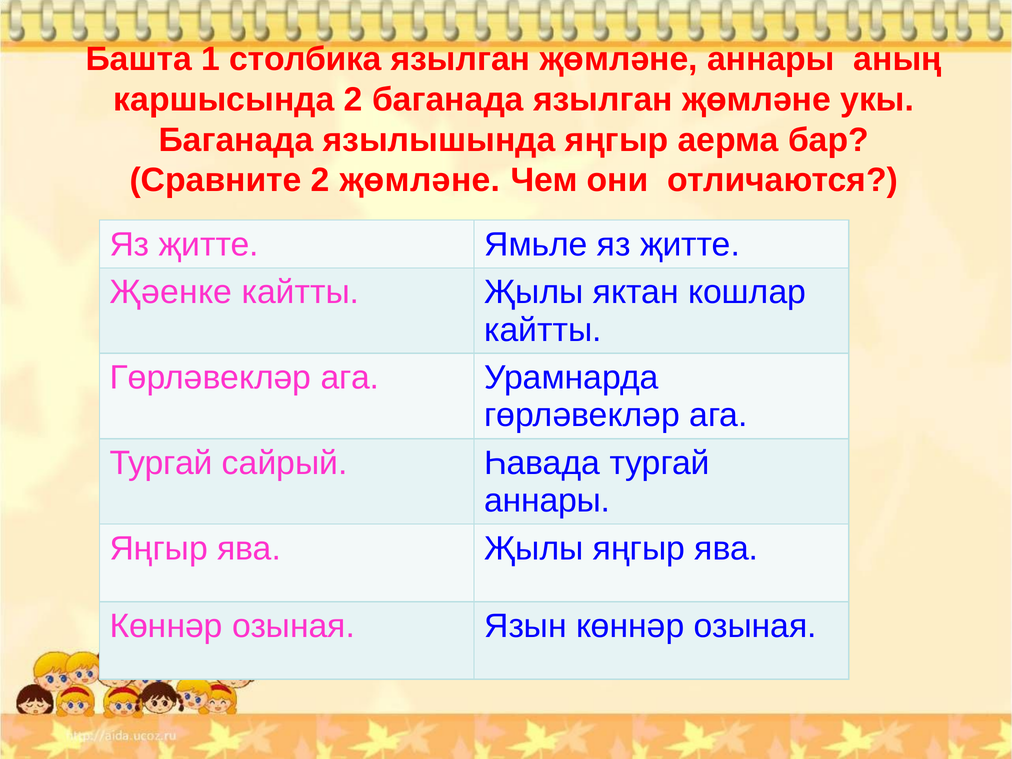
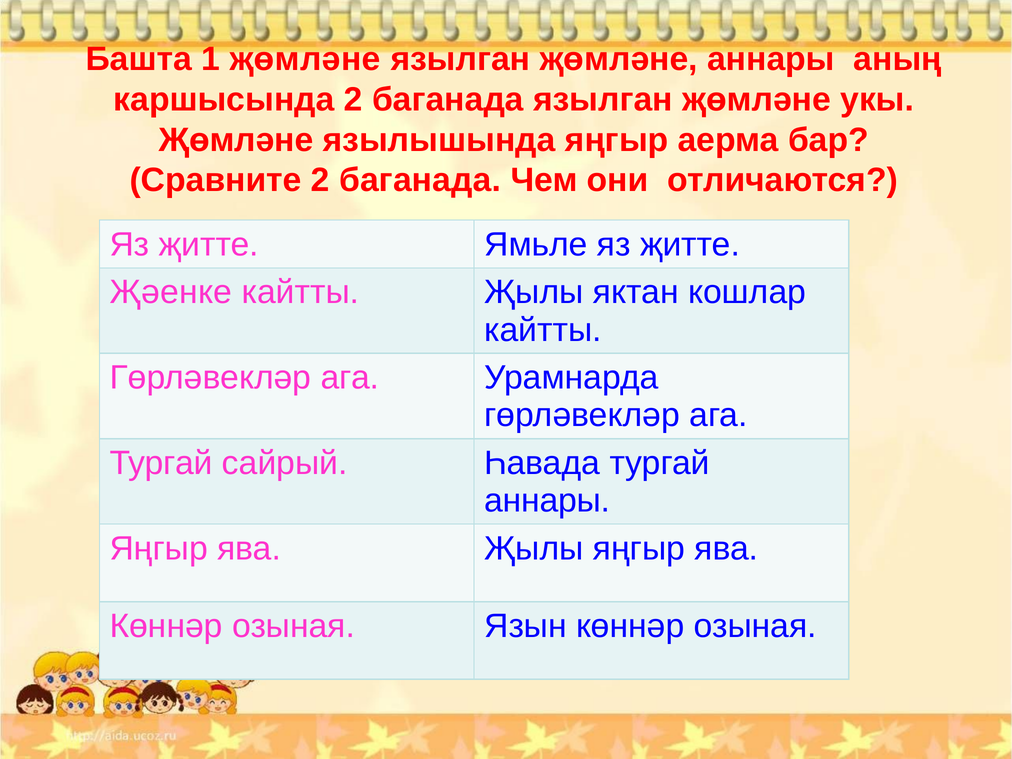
1 столбика: столбика -> җөмләне (305, 59)
Баганада: Баганада -> Җөмләне (236, 140)
Сравните 2 җөмләне: җөмләне -> баганада (420, 180)
